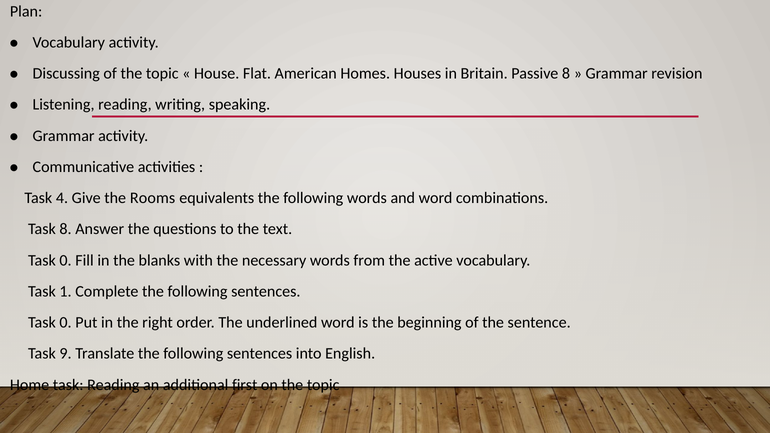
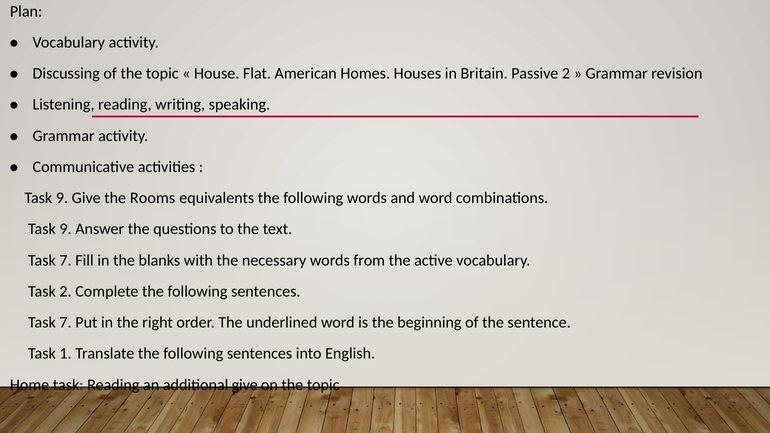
Passive 8: 8 -> 2 (566, 74)
4: 4 -> 9 (62, 198)
8: 8 -> 9 (66, 229)
0: 0 -> 7 (66, 260)
Task 1: 1 -> 2 (66, 291)
0: 0 -> 7 (66, 323)
9: 9 -> 1 (66, 354)
additional first: first -> give (245, 385)
